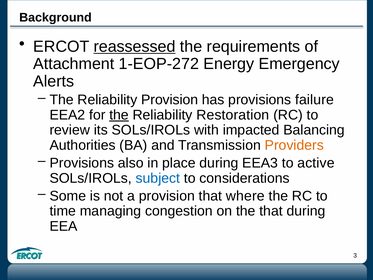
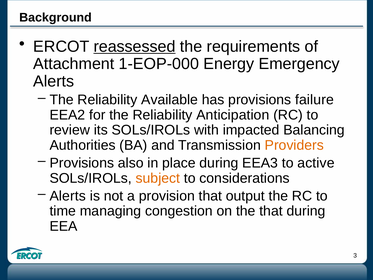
1-EOP-272: 1-EOP-272 -> 1-EOP-000 (159, 64)
Reliability Provision: Provision -> Available (170, 100)
the underline: present -> none (119, 115)
Restoration: Restoration -> Anticipation (233, 115)
subject colour: blue -> orange (158, 178)
Some: Some -> Alerts (68, 196)
where: where -> output (245, 196)
